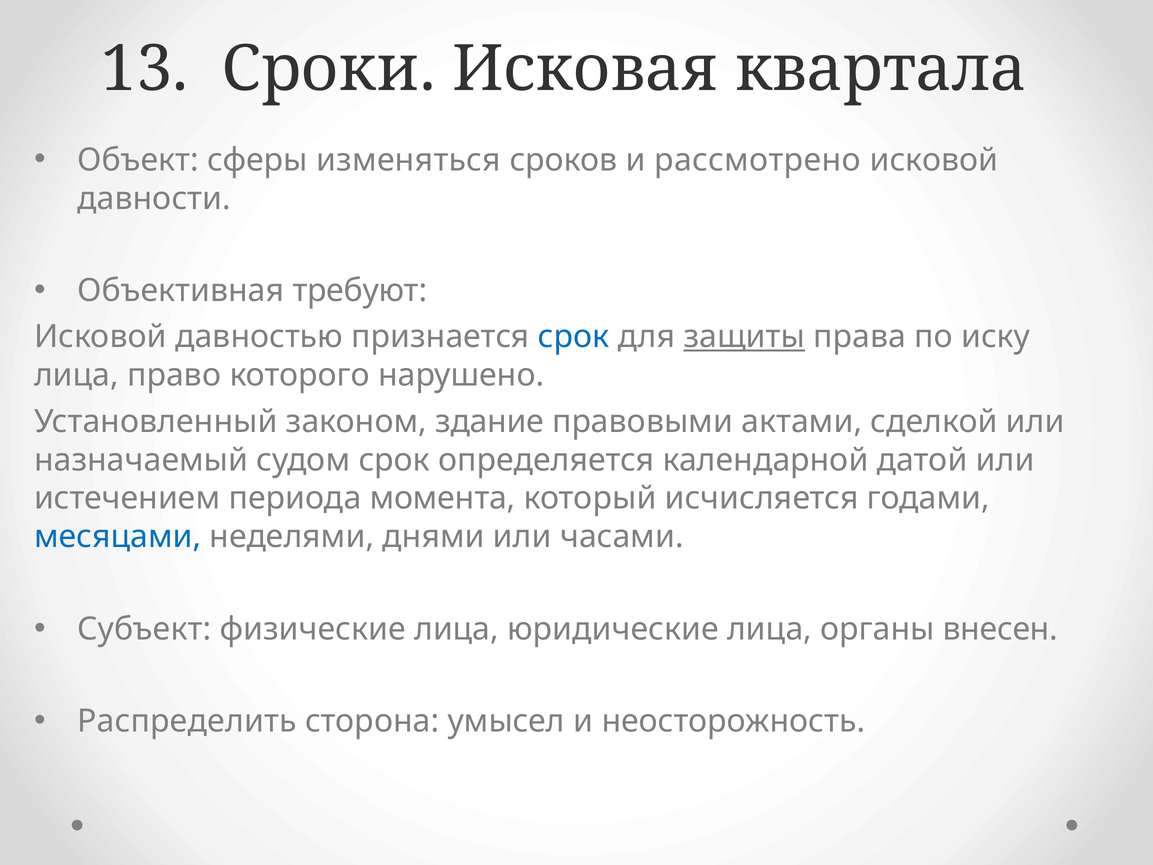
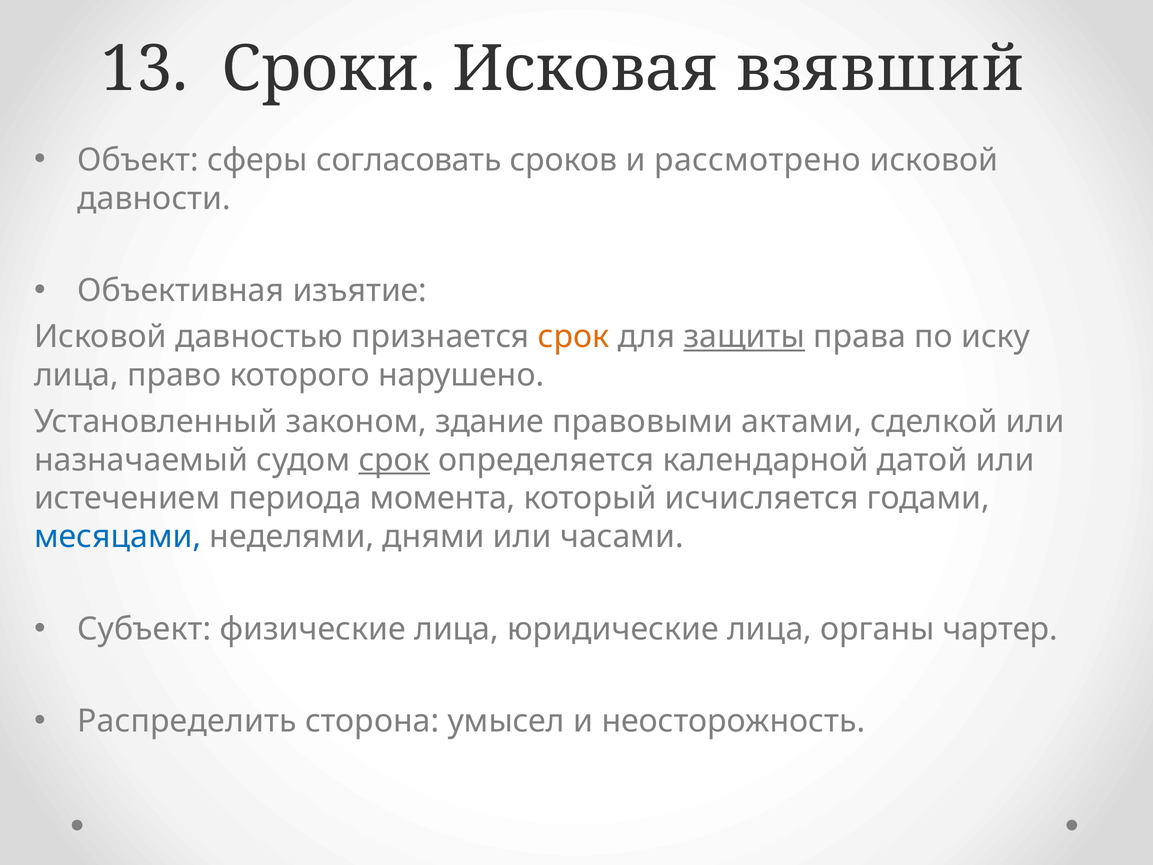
квартала: квартала -> взявший (880, 69)
изменяться: изменяться -> согласовать (409, 160)
требуют: требуют -> изъятие (360, 291)
срок colour: blue -> orange (574, 337)
срок underline: none -> present (394, 460)
внесен: внесен -> чартер (1000, 629)
